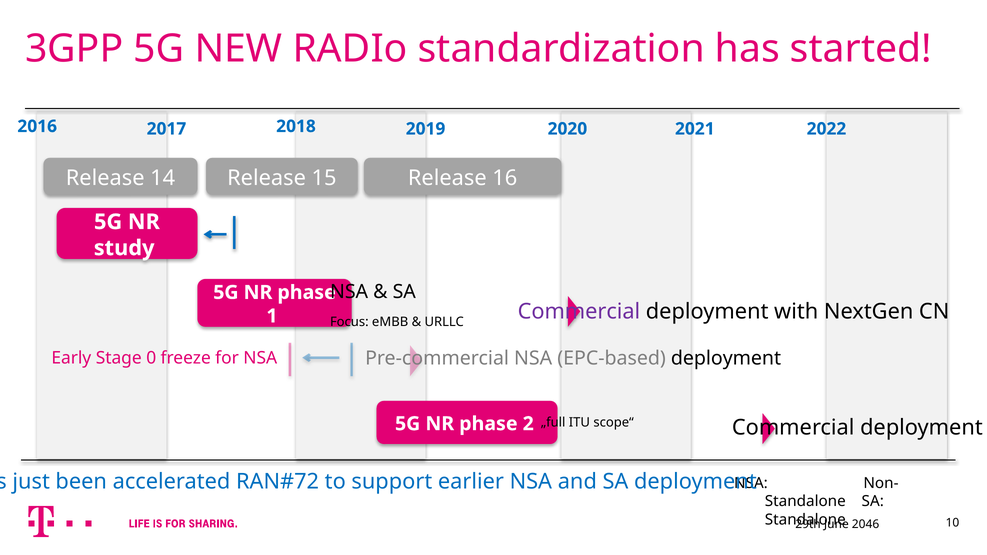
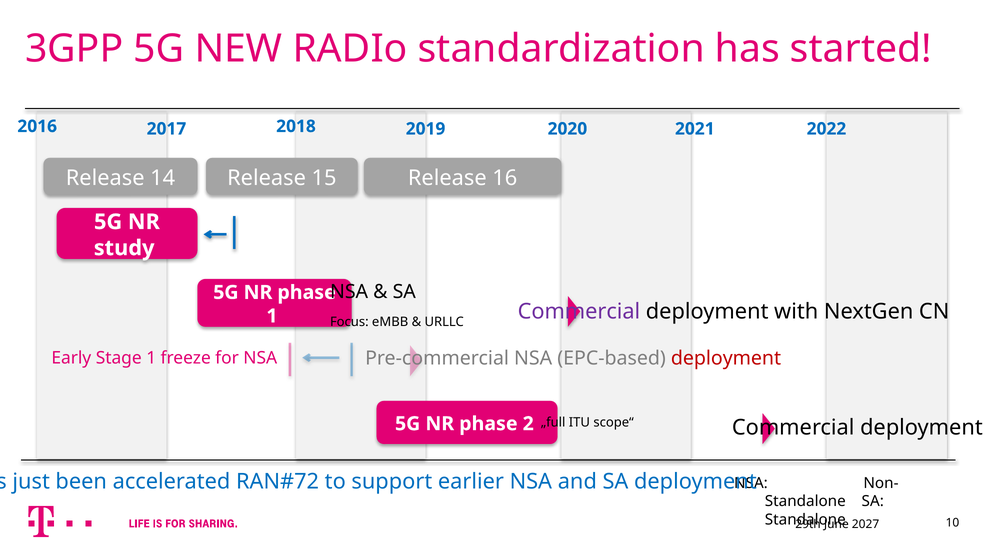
deployment colour: black -> red (726, 358)
Stage 0: 0 -> 1 (151, 358)
2046: 2046 -> 2027 (866, 525)
